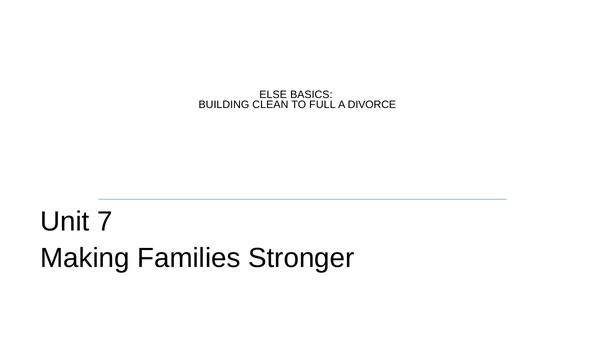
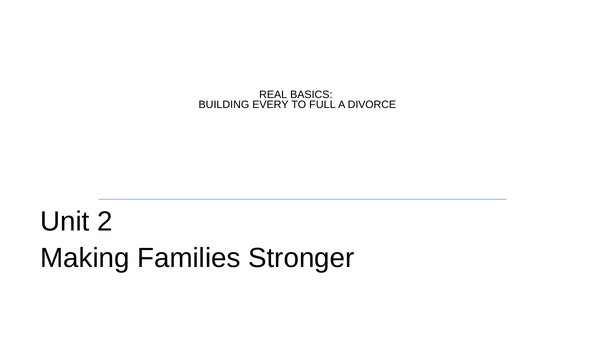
ELSE: ELSE -> REAL (273, 95)
CLEAN: CLEAN -> EVERY (270, 105)
7: 7 -> 2 (105, 222)
